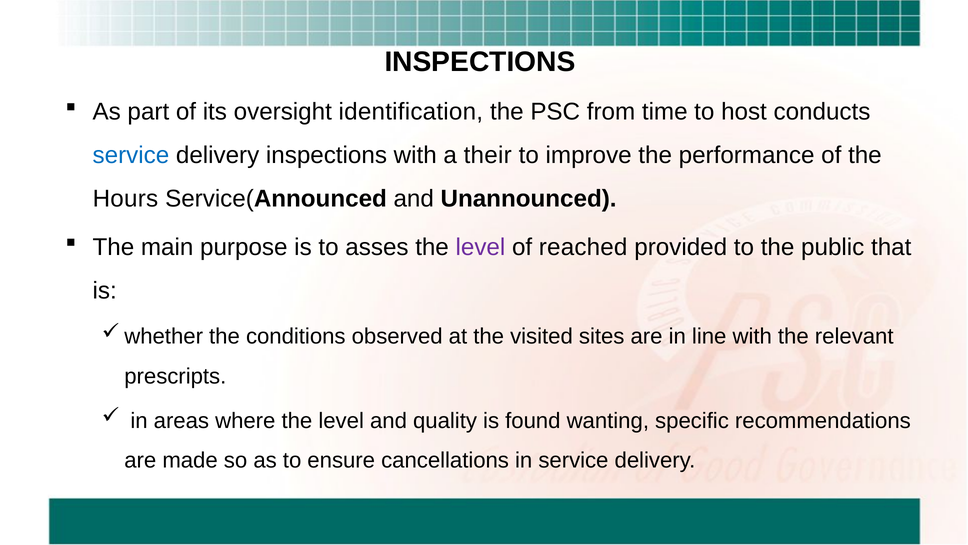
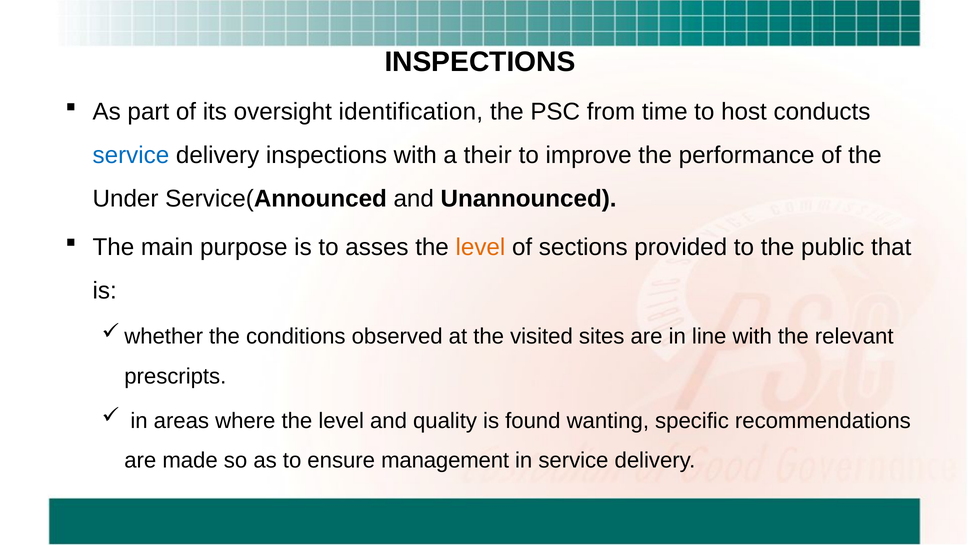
Hours: Hours -> Under (126, 199)
level colour: purple -> orange (480, 247)
reached: reached -> sections (583, 247)
cancellations: cancellations -> management (445, 460)
